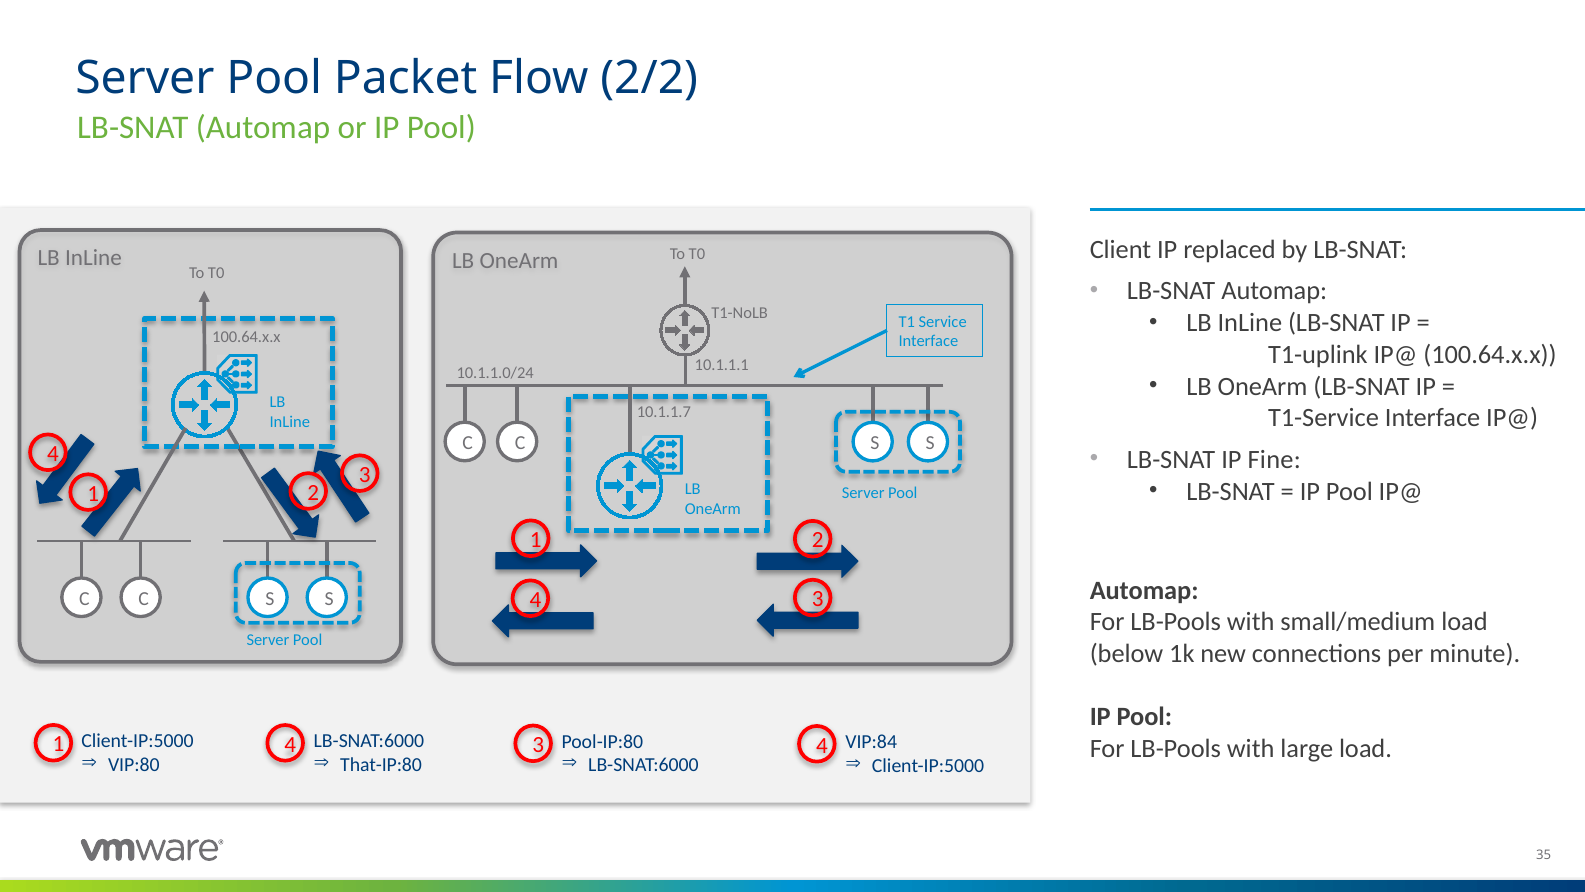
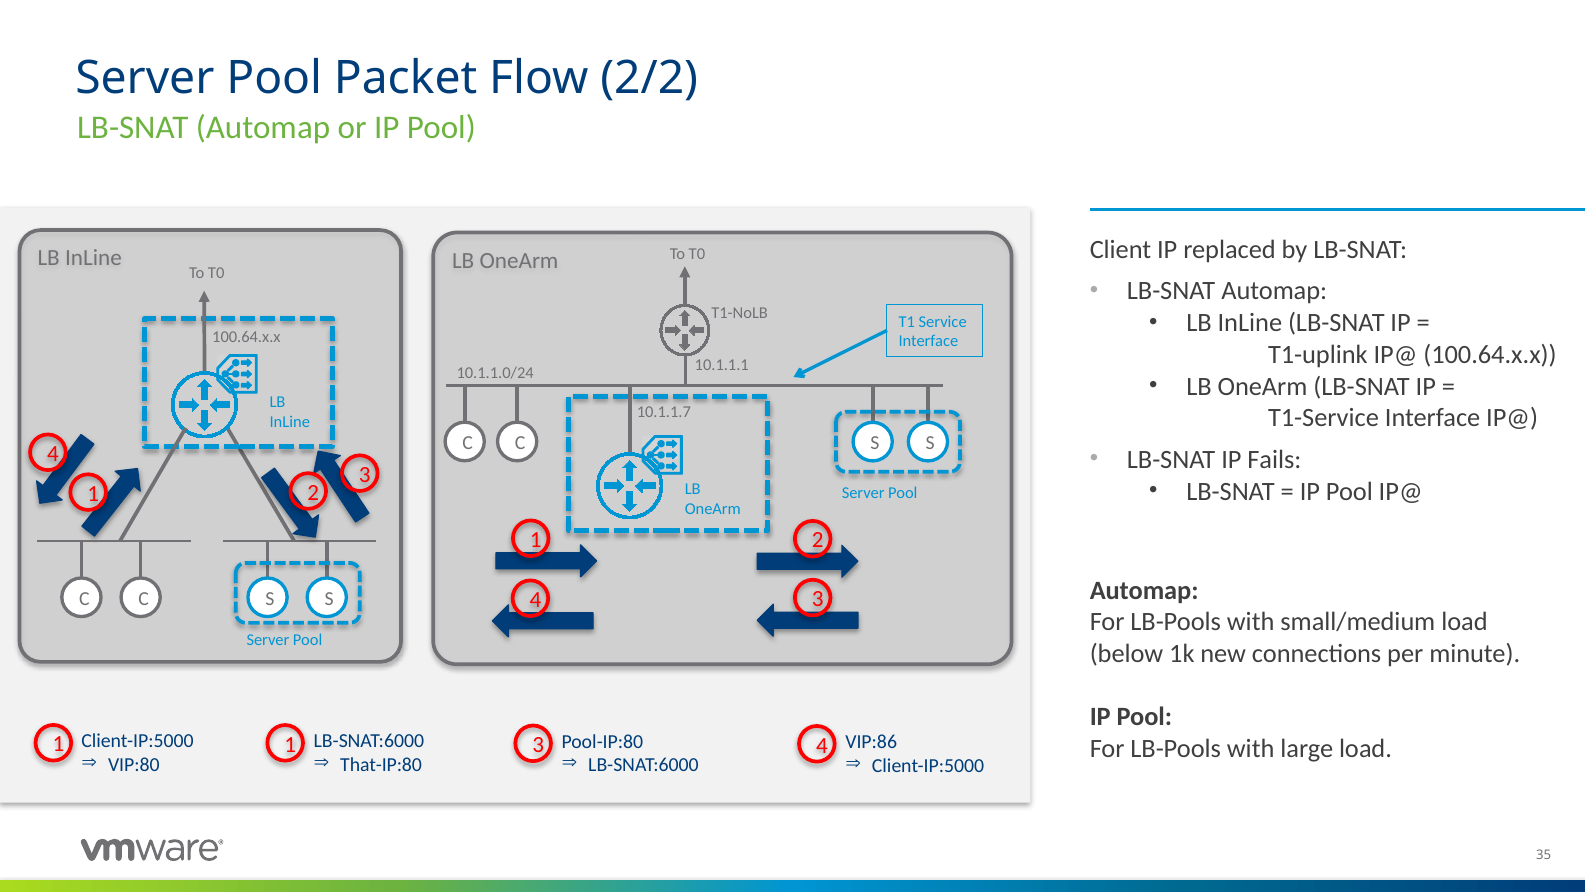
Fine: Fine -> Fails (1274, 460)
4: 4 -> 1 (290, 744)
VIP:84: VIP:84 -> VIP:86 (871, 742)
